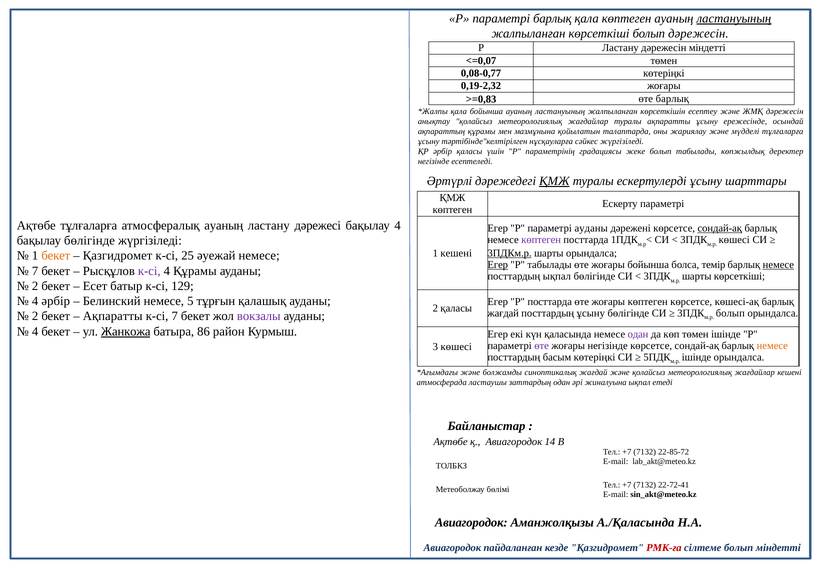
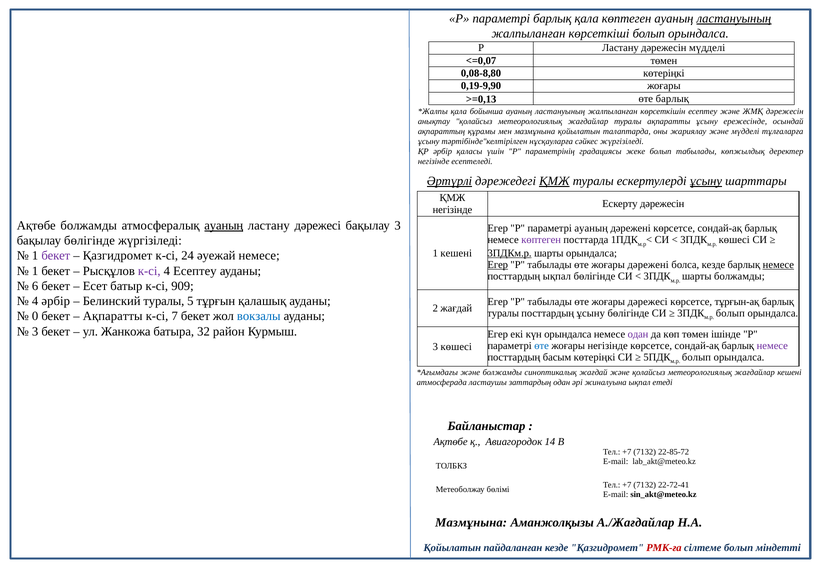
көрсеткіші болып дәрежесін: дәрежесін -> орындалса (698, 34)
дәрежесін міндетті: міндетті -> мүдделі (707, 48)
0,08-0,77: 0,08-0,77 -> 0,08-8,80 (481, 73)
0,19-2,32: 0,19-2,32 -> 0,19-9,90 (481, 86)
>=0,83: >=0,83 -> >=0,13 (481, 99)
Әртүрлі underline: none -> present (449, 181)
ұсыну underline: none -> present (706, 181)
Ескерту параметрі: параметрі -> дәрежесін (662, 204)
көптеген: көптеген -> негізінде (452, 210)
Ақтөбе тұлғаларға: тұлғаларға -> болжамды (89, 226)
ауаның underline: none -> present (224, 226)
бақылау 4: 4 -> 3 (398, 226)
параметрі ауданы: ауданы -> ауаның (591, 228)
сондай-ақ underline: present -> none (720, 228)
бекет colour: orange -> purple (56, 256)
25: 25 -> 24 (188, 256)
жоғары бойынша: бойынша -> дәрежені (648, 265)
болса темір: темір -> кезде (714, 265)
7: 7 -> 1 (35, 271)
4 Құрамы: Құрамы -> Есептеу (195, 271)
шарты көрсеткіші: көрсеткіші -> болжамды (739, 277)
2: 2 -> 6 (35, 286)
129: 129 -> 909 (182, 286)
Белинский немесе: немесе -> туралы (164, 301)
Р посттарда: посттарда -> табылады (550, 302)
жоғары көптеген: көптеген -> дәрежесі (648, 302)
көшесі-ақ: көшесі-ақ -> тұрғын-ақ (737, 302)
2 қаласы: қаласы -> жағдай (456, 309)
жағдай: жағдай -> туралы (503, 314)
2: 2 -> 0 (35, 317)
вокзалы colour: purple -> blue (259, 317)
4: 4 -> 3 (35, 332)
Жанкожа underline: present -> none (126, 332)
86: 86 -> 32 (204, 332)
күн қаласында: қаласында -> орындалса (568, 334)
өте colour: purple -> blue (542, 346)
немесе colour: orange -> purple (772, 346)
ішінде: ішінде -> болып (696, 358)
Авиагородок: Авиагородок -> Мазмұнына (471, 523)
А./Қаласында: А./Қаласында -> А./Жағдайлар (636, 523)
Авиагородок: Авиагородок -> Қойылатын (452, 548)
